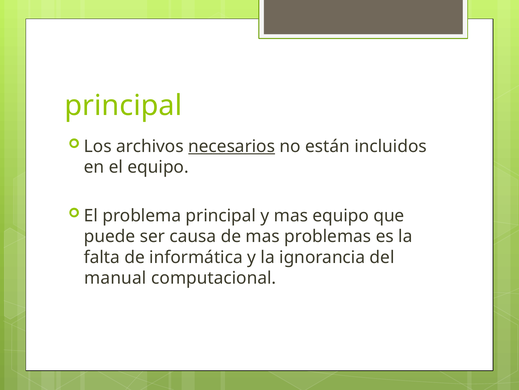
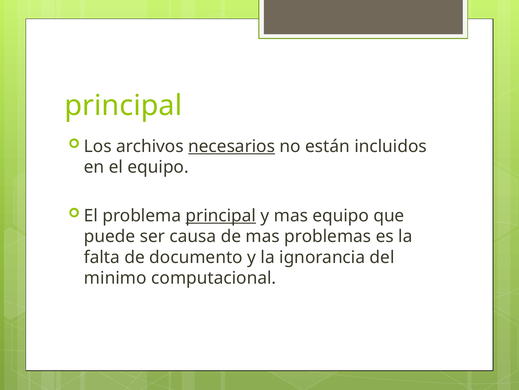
principal underline: none -> present (221, 215)
informática: informática -> documento (196, 257)
manual: manual -> minimo (115, 278)
